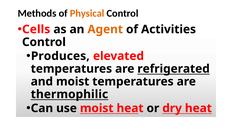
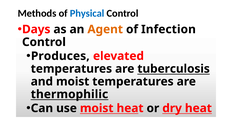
Physical colour: orange -> blue (87, 13)
Cells: Cells -> Days (36, 29)
Activities: Activities -> Infection (168, 29)
refrigerated: refrigerated -> tuberculosis (174, 69)
